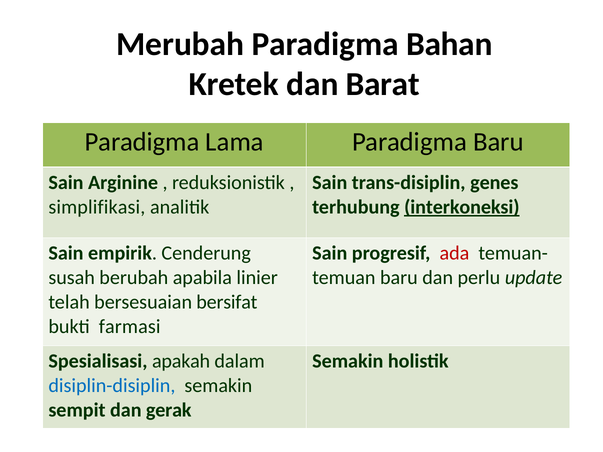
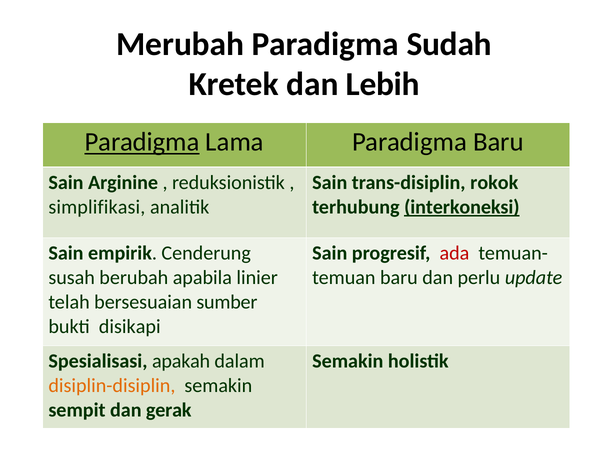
Bahan: Bahan -> Sudah (449, 44)
Barat: Barat -> Lebih (383, 84)
Paradigma underline: none -> present (142, 142)
genes: genes -> rokok (494, 183)
bersifat: bersifat -> sumber (227, 302)
farmasi: farmasi -> disikapi (130, 327)
disiplin-disiplin colour: blue -> orange (112, 386)
